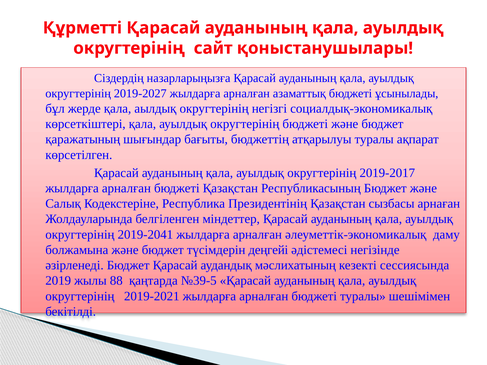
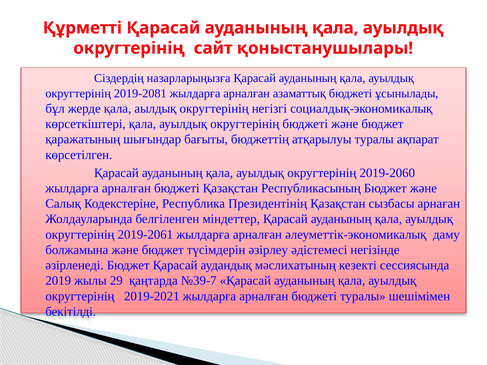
2019-2027: 2019-2027 -> 2019-2081 (140, 93)
2019-2017: 2019-2017 -> 2019-2060 (387, 173)
2019-2041: 2019-2041 -> 2019-2061 (145, 235)
деңгейі: деңгейі -> әзірлеу (268, 250)
88: 88 -> 29 (116, 281)
№39-5: №39-5 -> №39-7 (199, 281)
